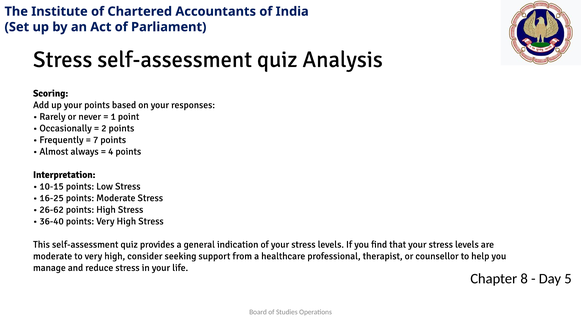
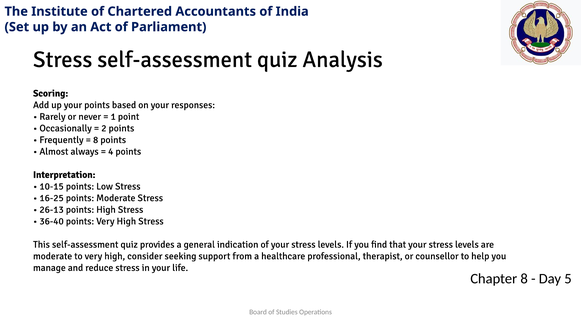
7: 7 -> 8 (96, 140)
26-62: 26-62 -> 26-13 (52, 209)
